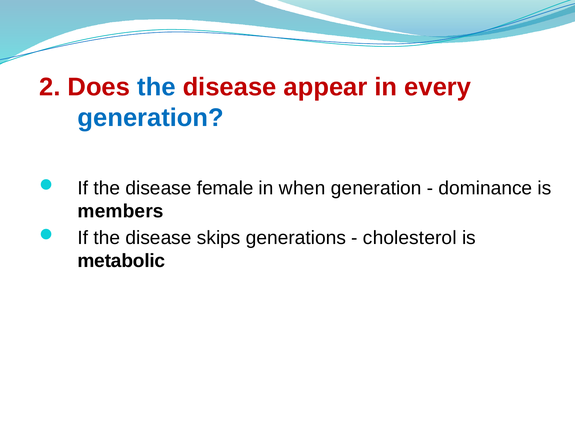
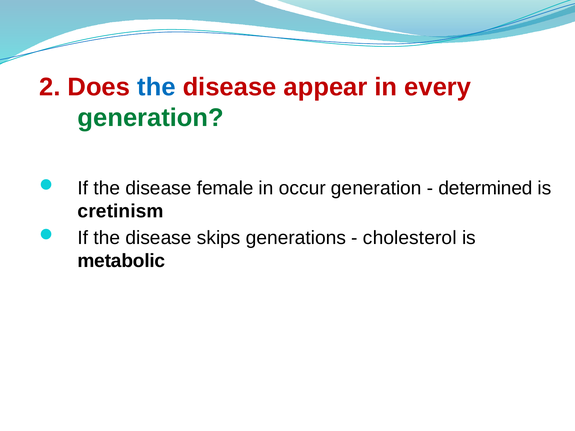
generation colour: blue -> green (151, 118)
when: when -> occur (302, 188)
dominance: dominance -> determined (485, 188)
members: members -> cretinism (121, 211)
